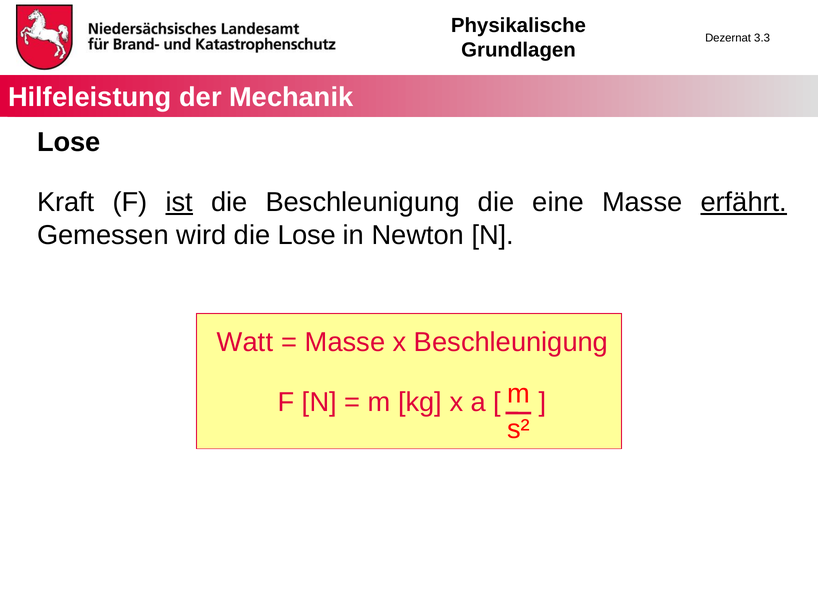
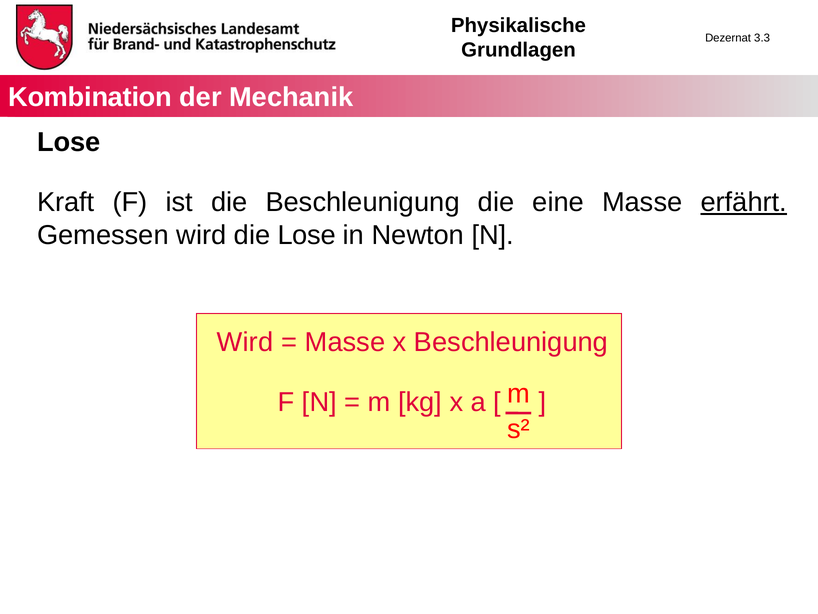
Hilfeleistung: Hilfeleistung -> Kombination (90, 97)
ist underline: present -> none (179, 202)
Watt: Watt -> Wird (245, 342)
